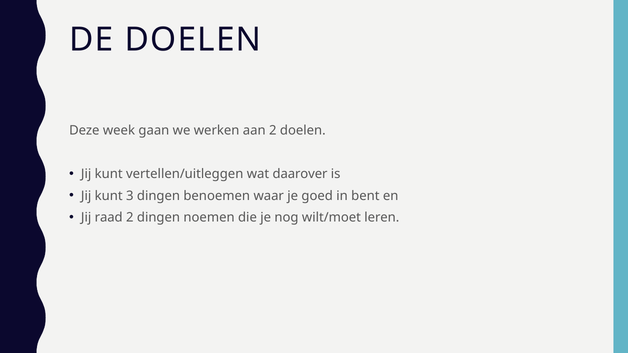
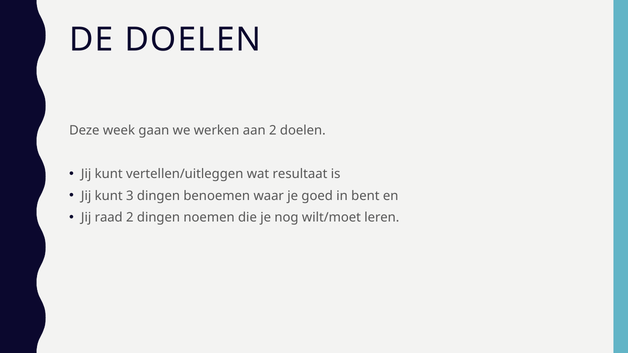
daarover: daarover -> resultaat (300, 174)
